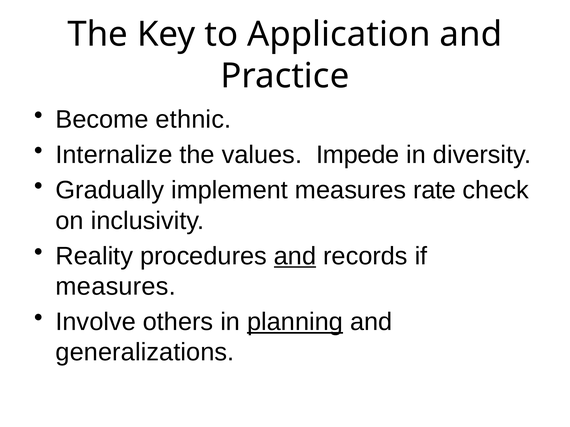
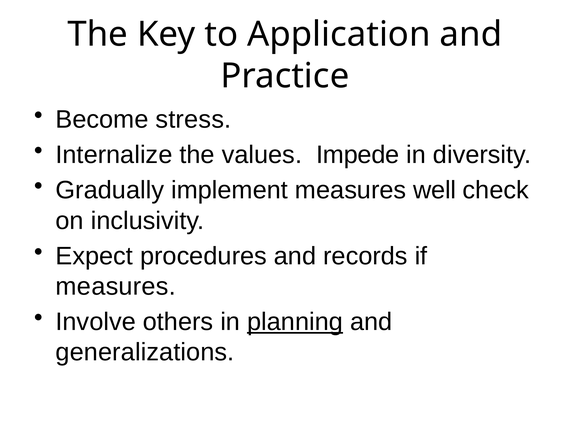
ethnic: ethnic -> stress (193, 120)
rate: rate -> well (435, 191)
Reality: Reality -> Expect (94, 256)
and underline: present -> none (295, 256)
